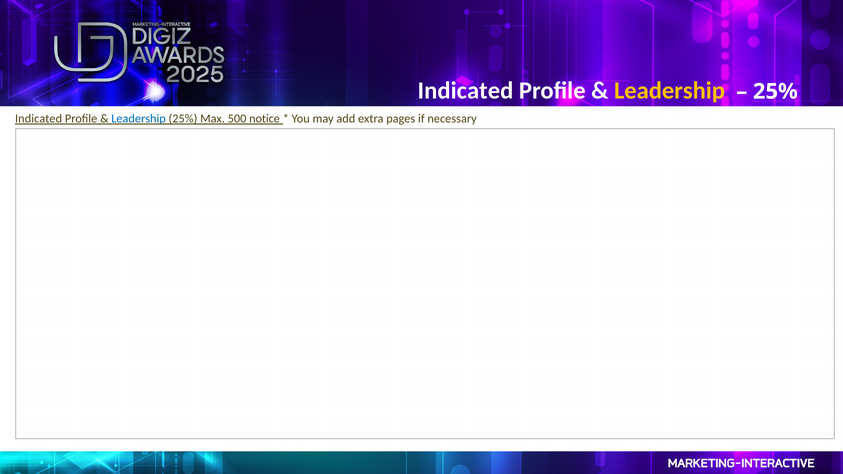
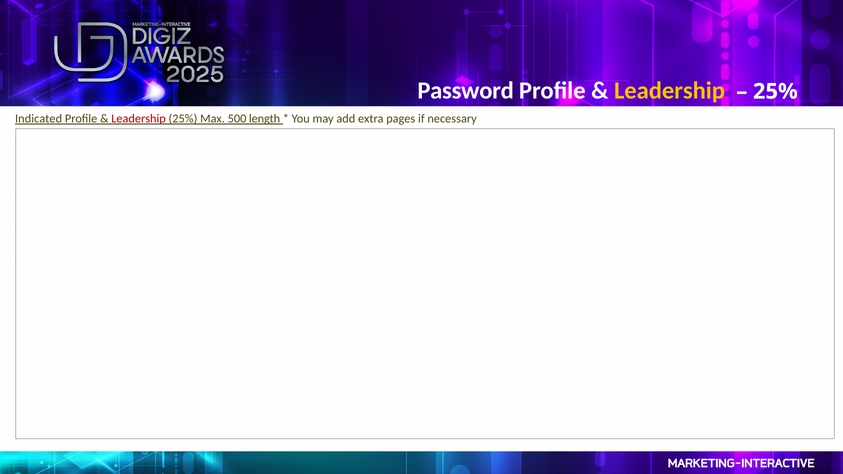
Indicated: Indicated -> Password (466, 91)
Leadership colour: blue -> red (139, 119)
notice: notice -> length (265, 119)
